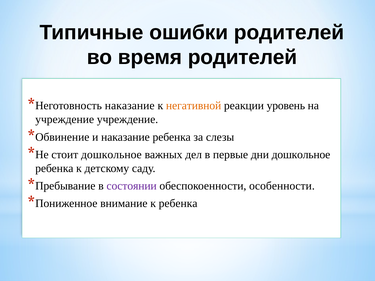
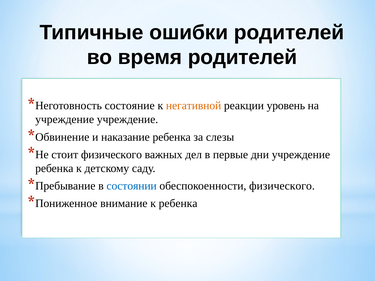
наказание: наказание -> состояние (130, 106)
стоит дошкольное: дошкольное -> физического (111, 155)
дни дошкольное: дошкольное -> учреждение (301, 155)
состоянии colour: purple -> blue (132, 186)
обеспокоенности особенности: особенности -> физического (282, 186)
